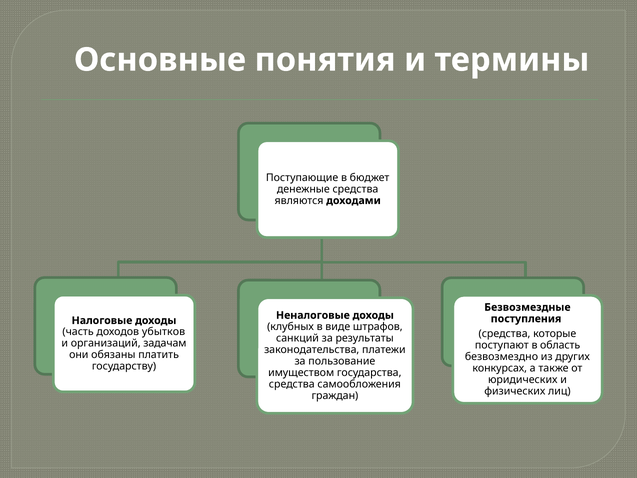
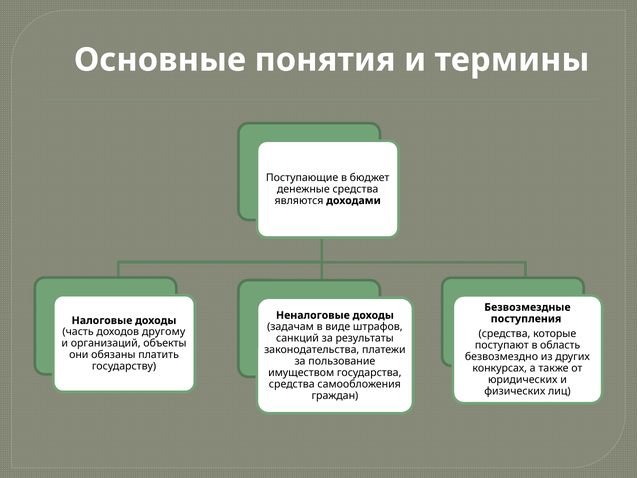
клубных: клубных -> задачам (291, 327)
убытков: убытков -> другому (164, 332)
задачам: задачам -> объекты (165, 343)
